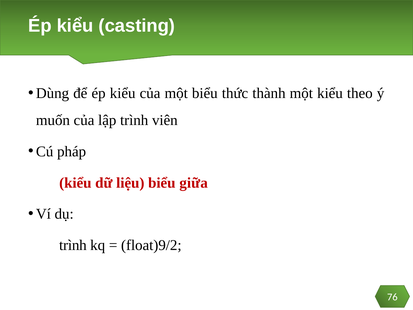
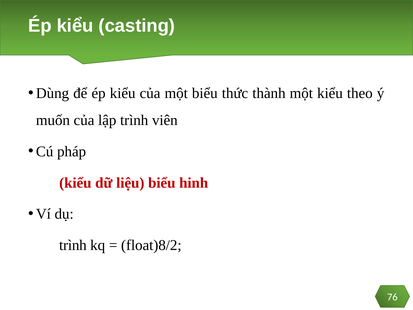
giữa: giữa -> hinh (194, 183)
float)9/2: float)9/2 -> float)8/2 (151, 245)
